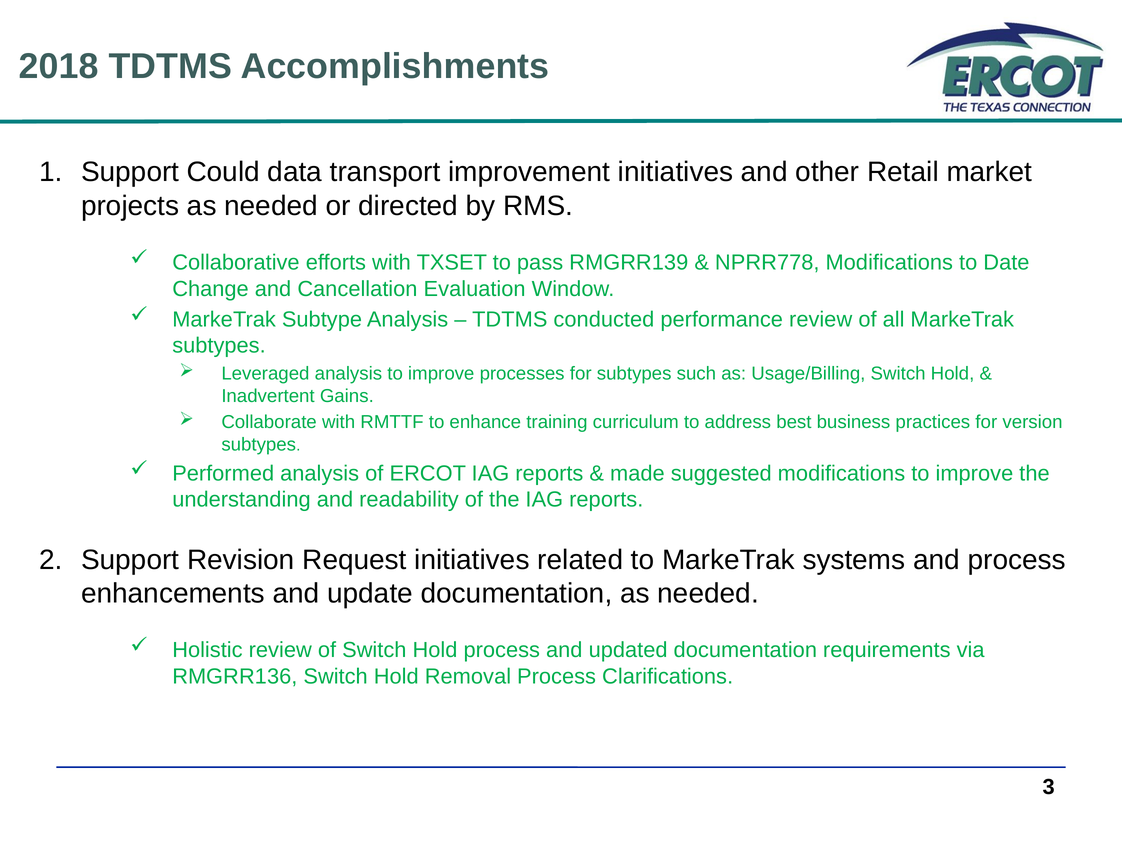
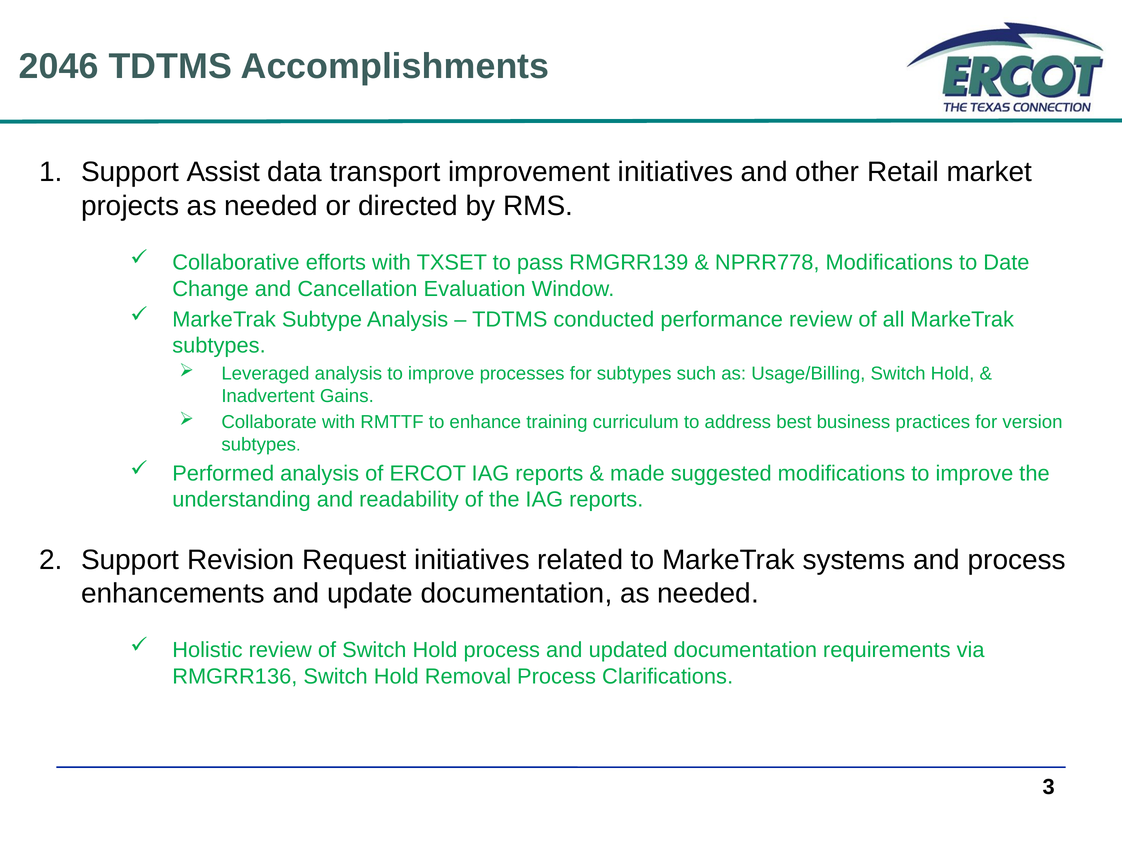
2018: 2018 -> 2046 (59, 66)
Could: Could -> Assist (223, 172)
